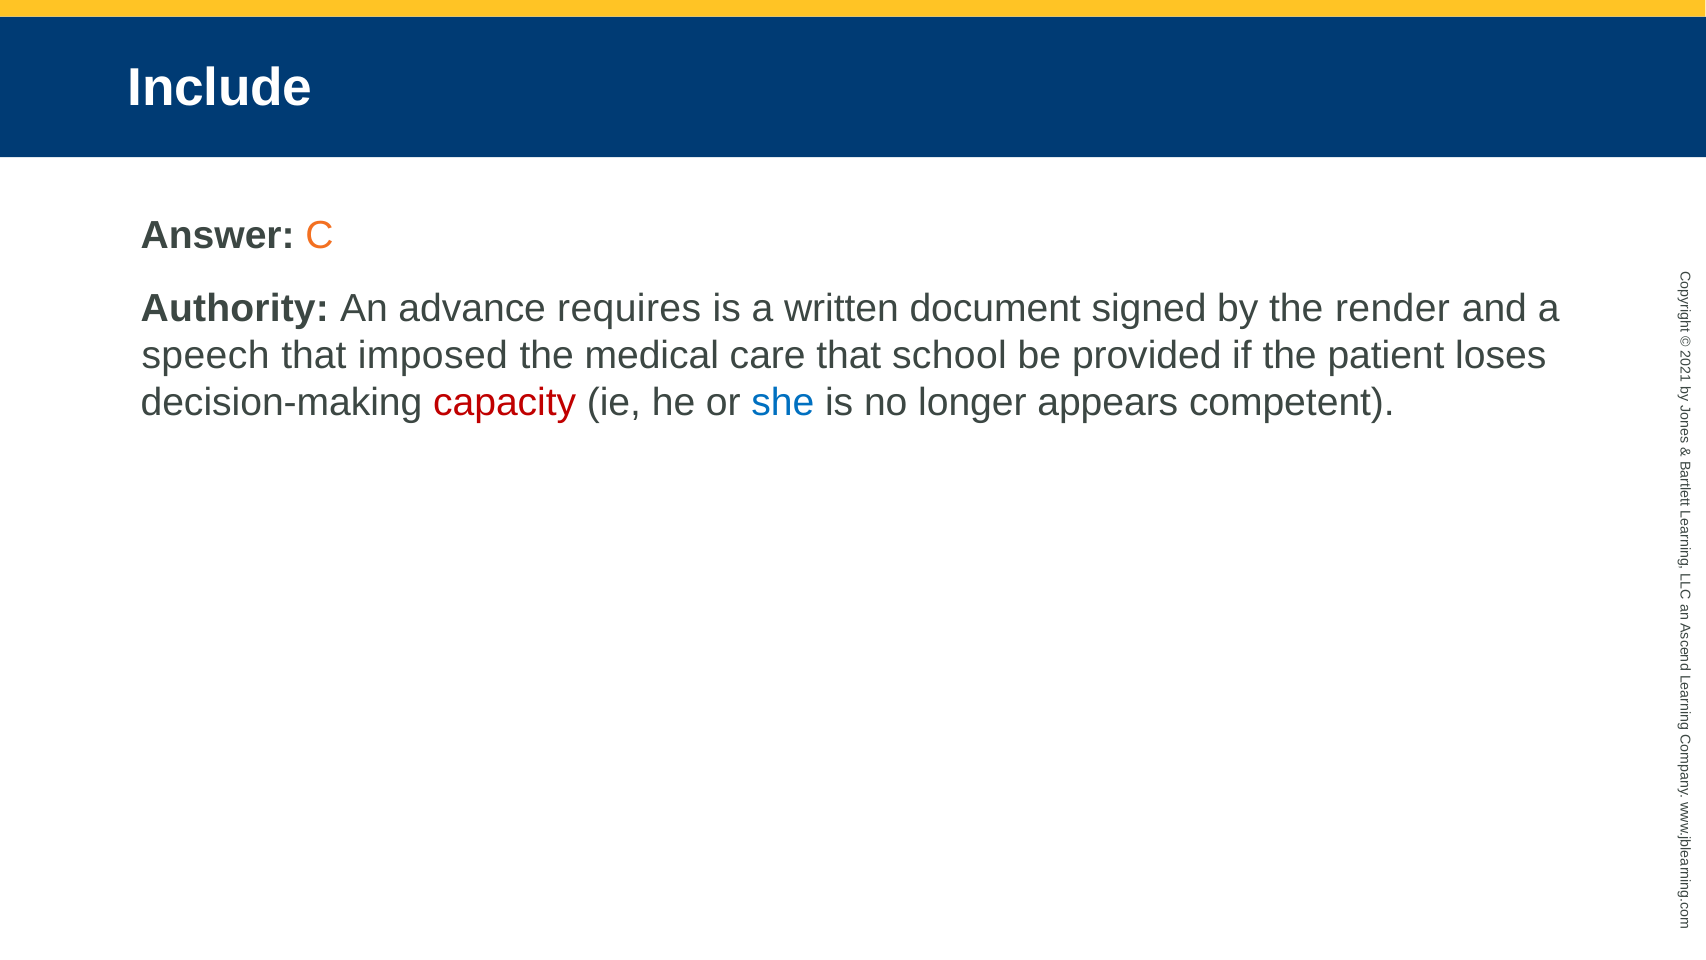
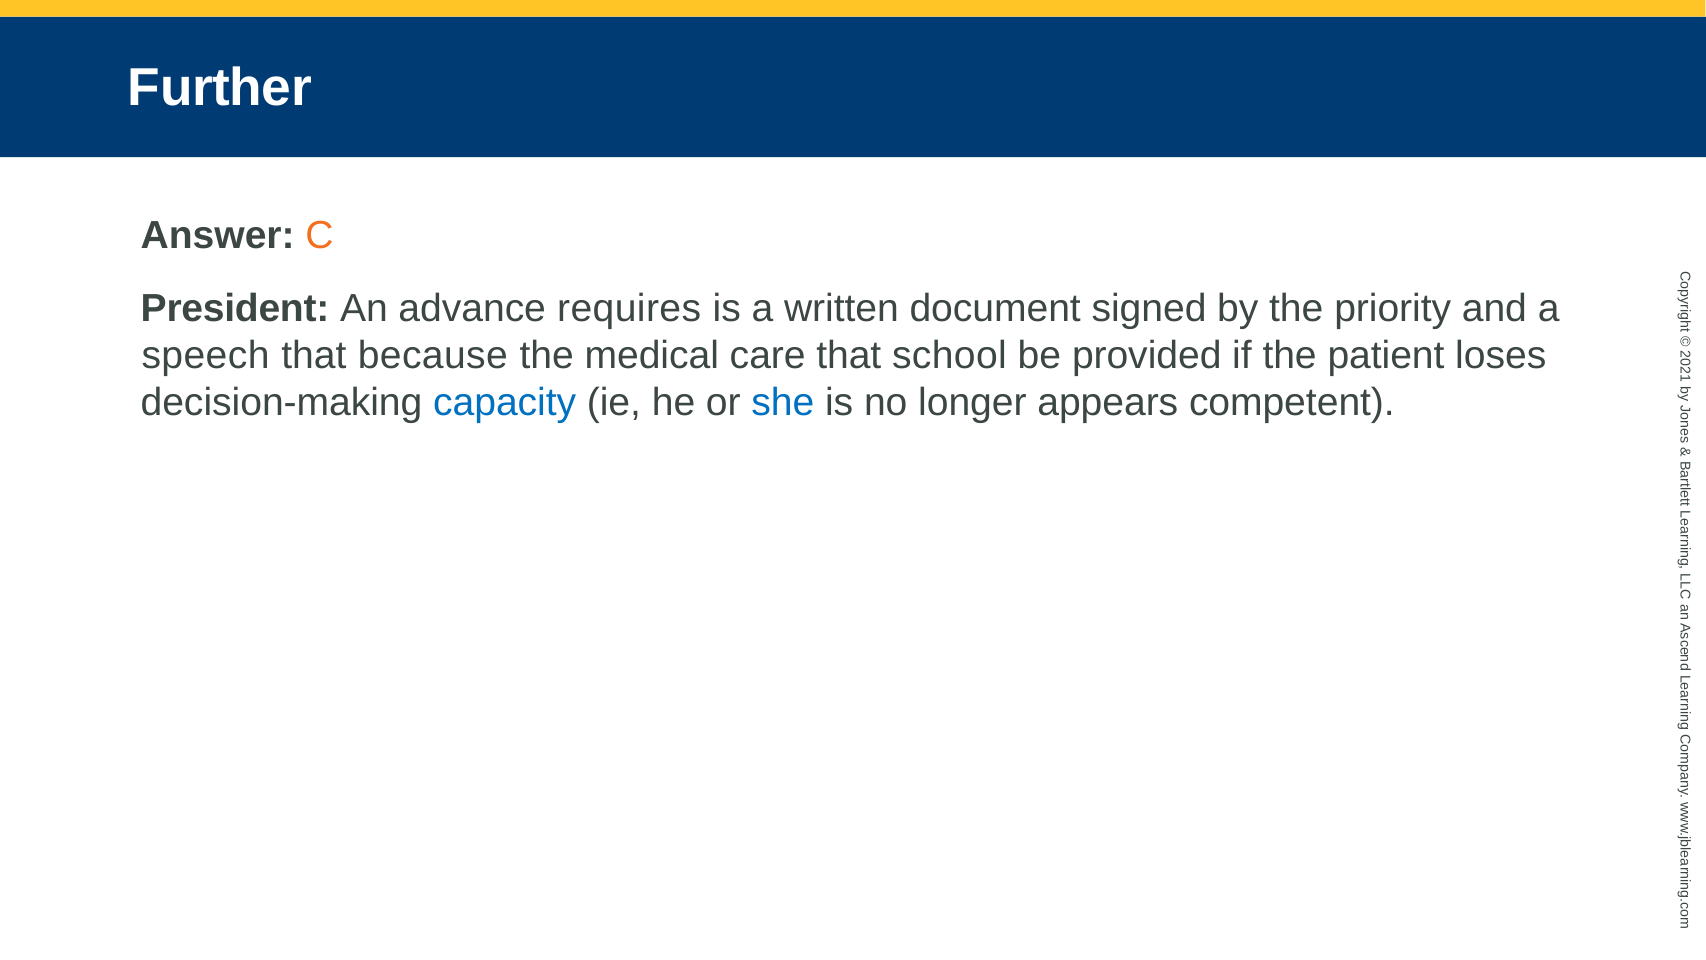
Include: Include -> Further (220, 88)
Authority: Authority -> President (235, 309)
render: render -> priority (1393, 309)
imposed: imposed -> because (433, 356)
capacity colour: red -> blue (505, 403)
